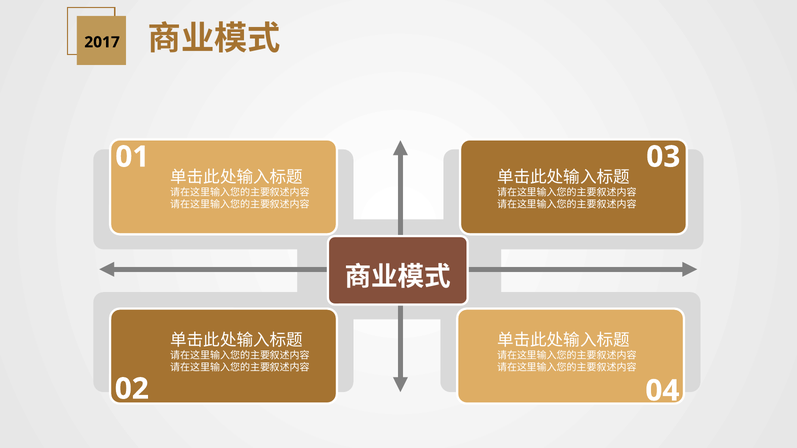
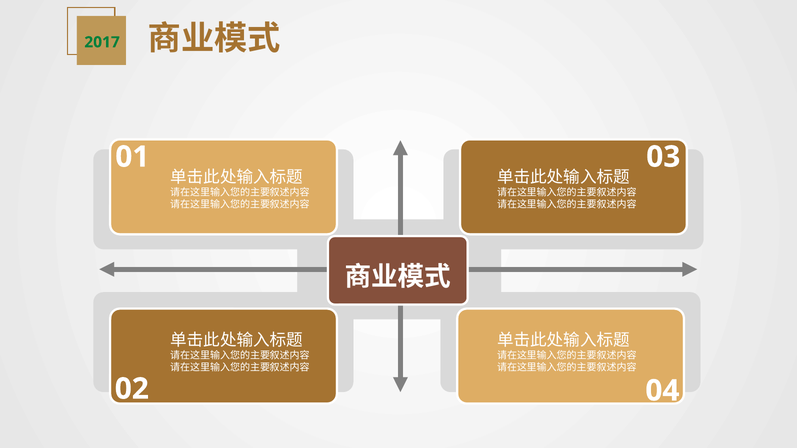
2017 colour: black -> green (102, 42)
